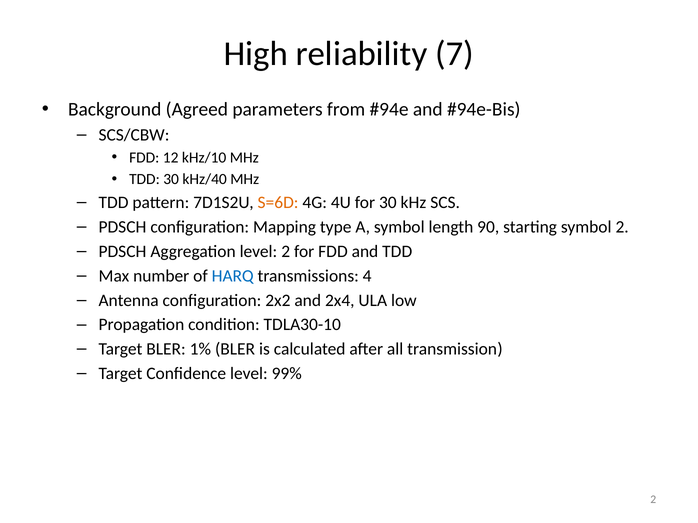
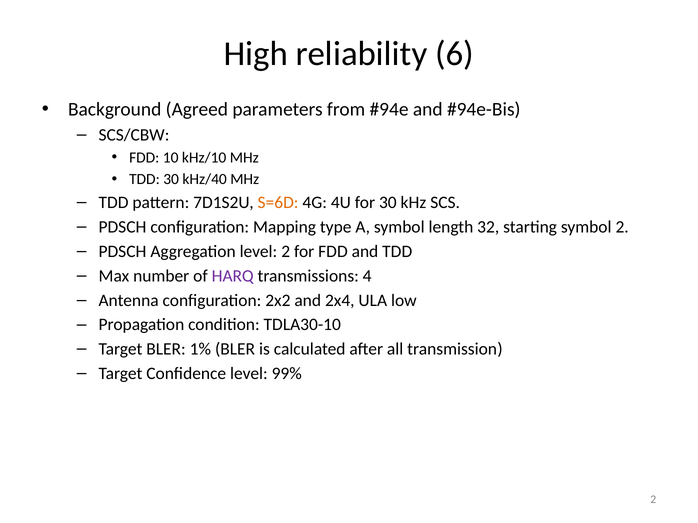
7: 7 -> 6 (455, 54)
12: 12 -> 10 (171, 158)
90: 90 -> 32 (488, 227)
HARQ colour: blue -> purple (233, 276)
